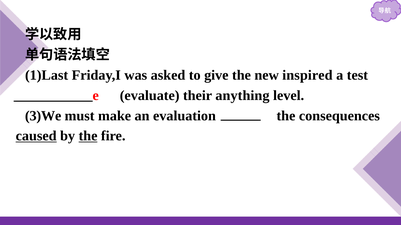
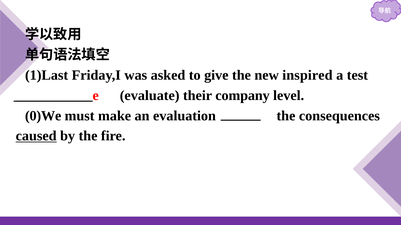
anything: anything -> company (243, 96)
3)We: 3)We -> 0)We (43, 116)
the underline: present -> none (88, 136)
